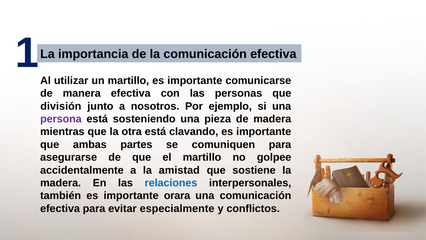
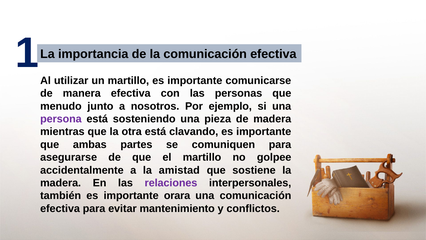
división: división -> menudo (61, 106)
relaciones colour: blue -> purple (171, 183)
especialmente: especialmente -> mantenimiento (177, 208)
